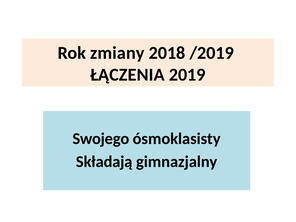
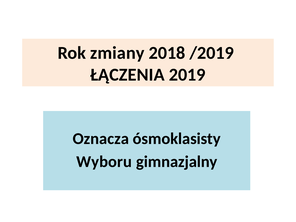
Swojego: Swojego -> Oznacza (101, 139)
Składają: Składają -> Wyboru (104, 162)
